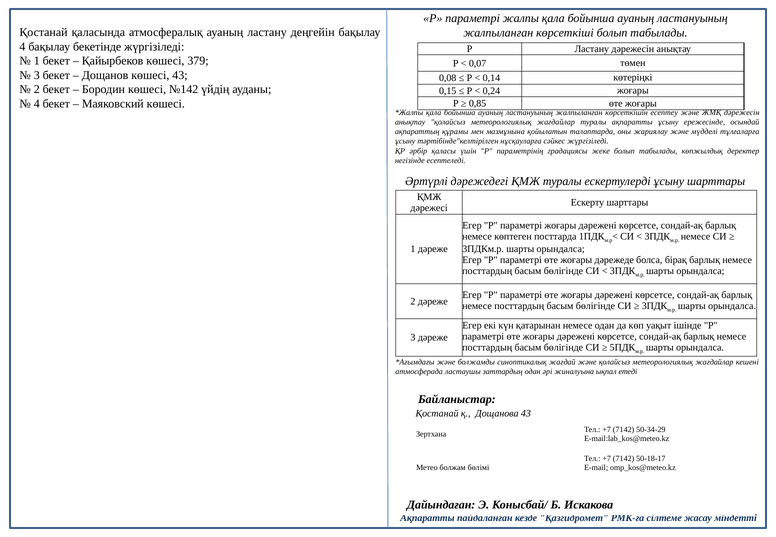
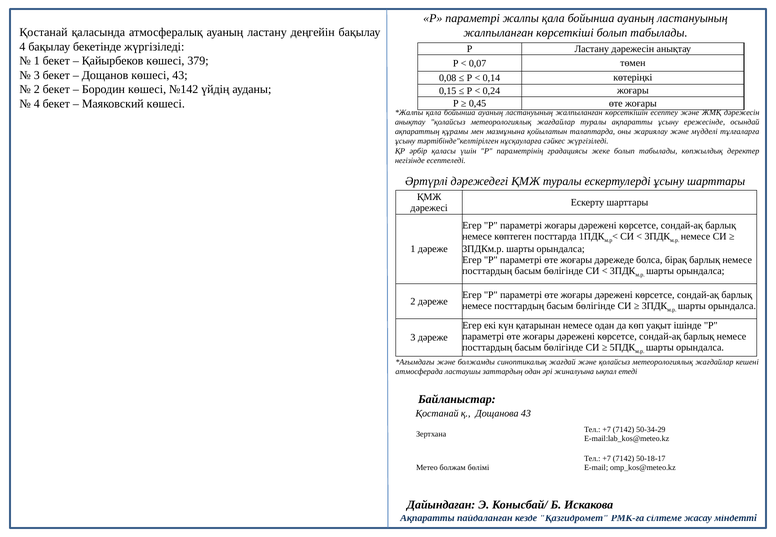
0,85: 0,85 -> 0,45 (478, 104)
